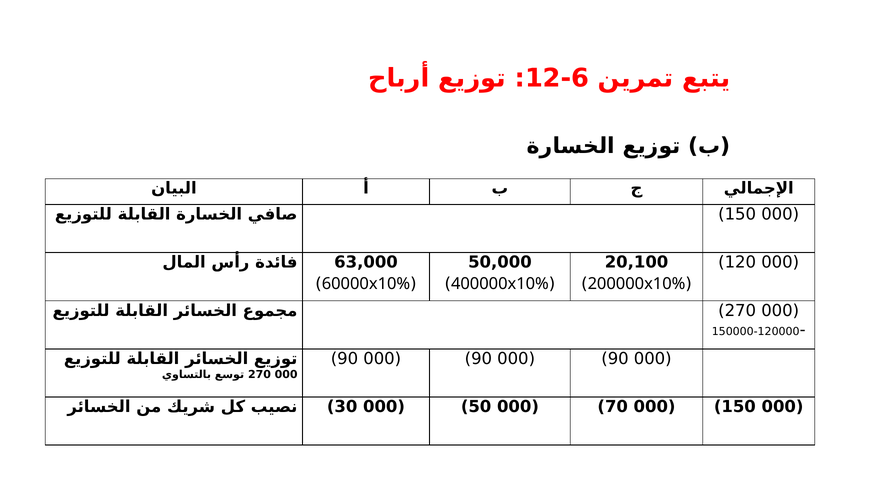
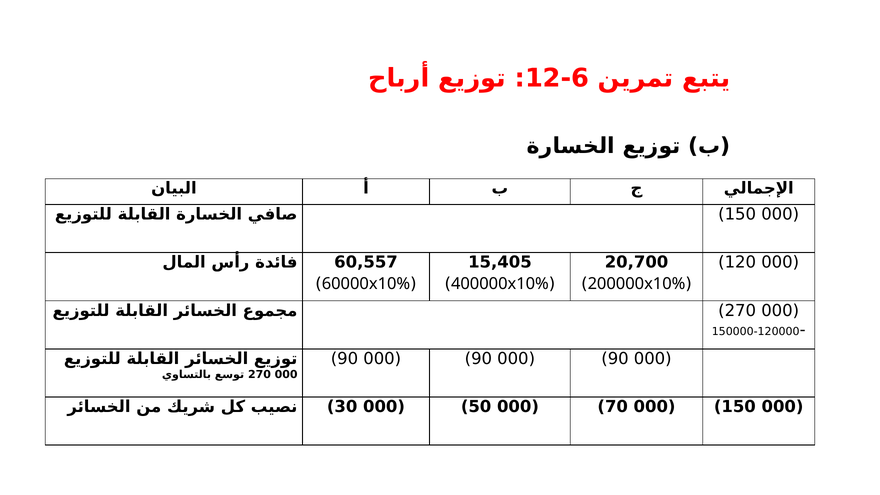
63,000: 63,000 -> 60,557 (366, 262)
50,000: 50,000 -> 15,405 (500, 262)
20,100: 20,100 -> 20,700 (637, 262)
